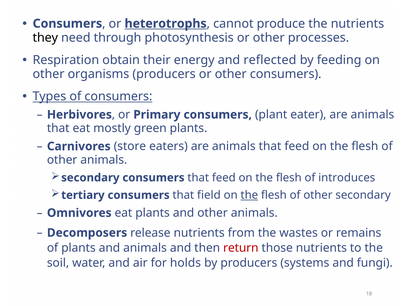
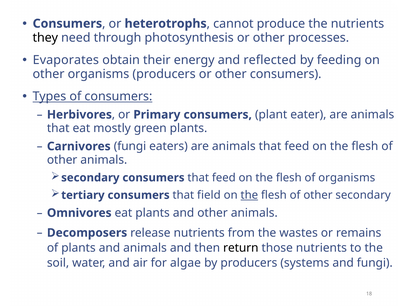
heterotrophs underline: present -> none (166, 24)
Respiration: Respiration -> Evaporates (66, 60)
Carnivores store: store -> fungi (130, 146)
of introduces: introduces -> organisms (347, 178)
return colour: red -> black (241, 248)
holds: holds -> algae (185, 263)
